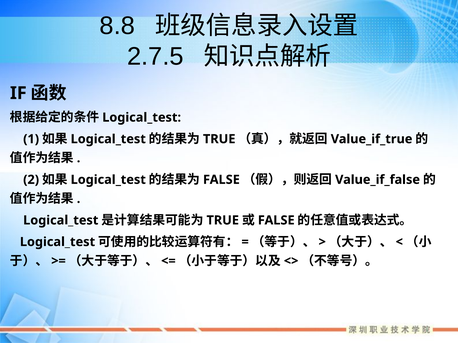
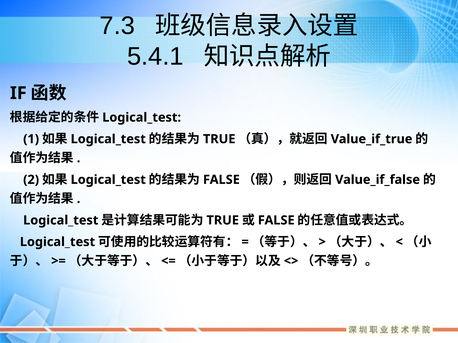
8.8: 8.8 -> 7.3 (117, 26)
2.7.5: 2.7.5 -> 5.4.1 (155, 56)
